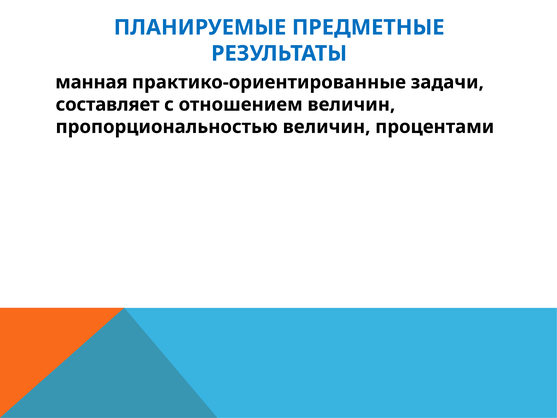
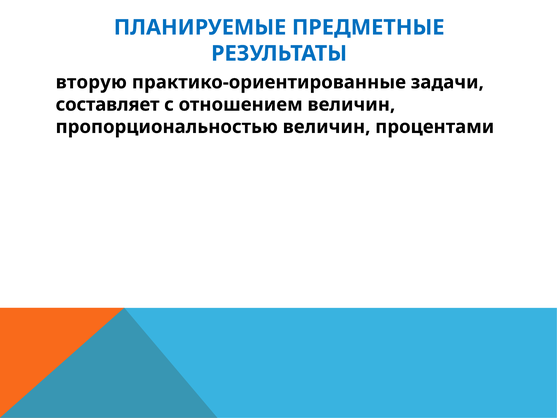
манная: манная -> вторую (91, 82)
